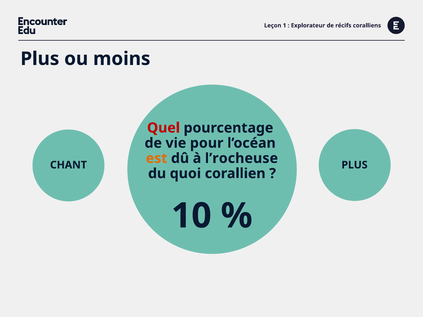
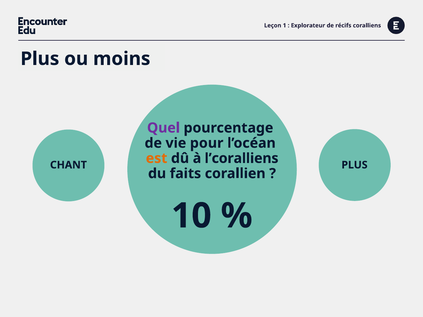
Quel colour: red -> purple (163, 128)
l’rocheuse: l’rocheuse -> l’coralliens (242, 158)
quoi: quoi -> faits (185, 174)
